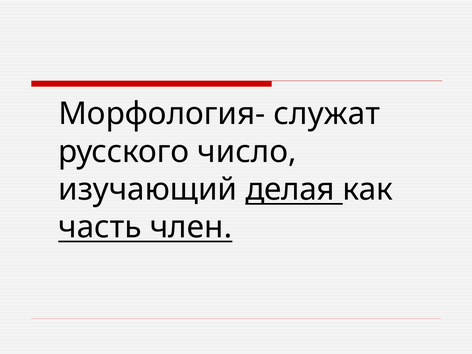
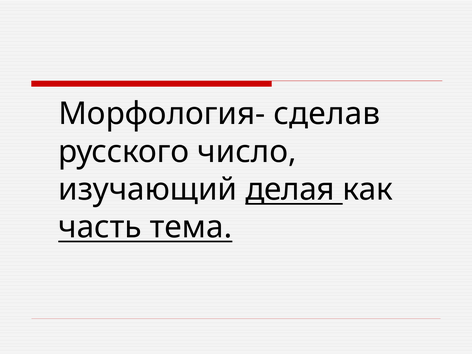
служат: служат -> сделав (327, 114)
член: член -> тема (191, 227)
